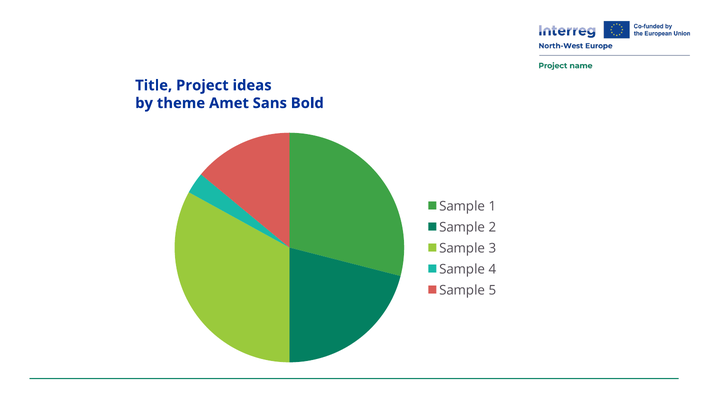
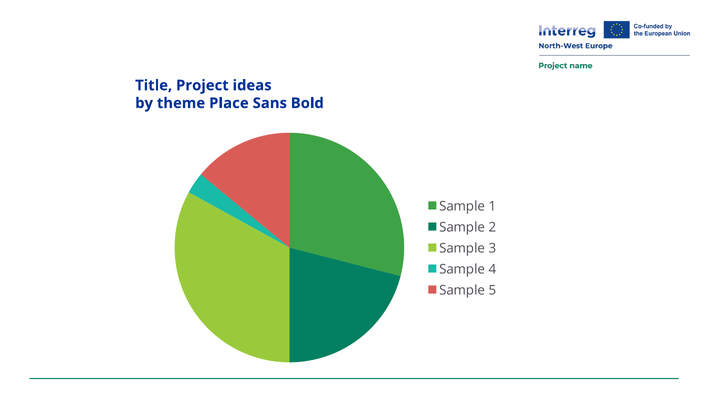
Amet: Amet -> Place (229, 103)
